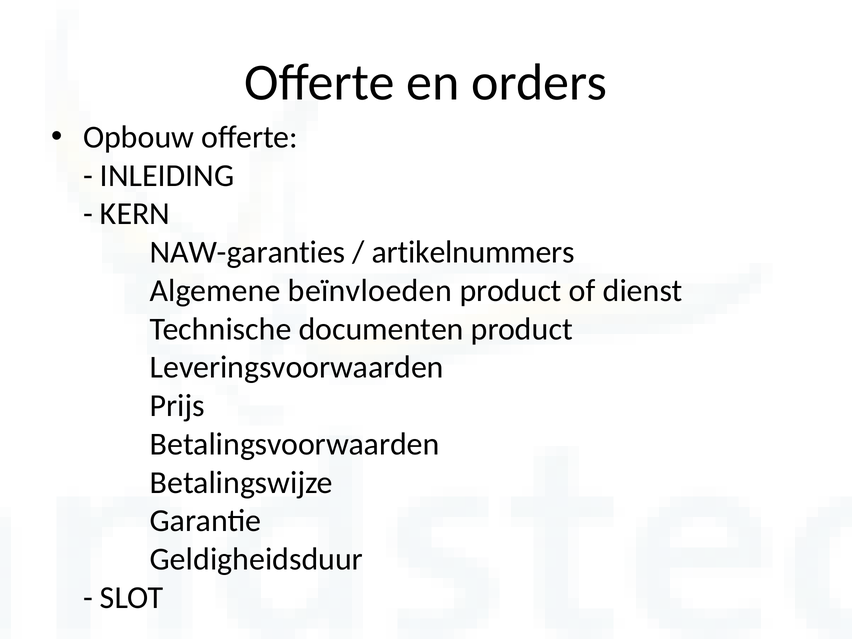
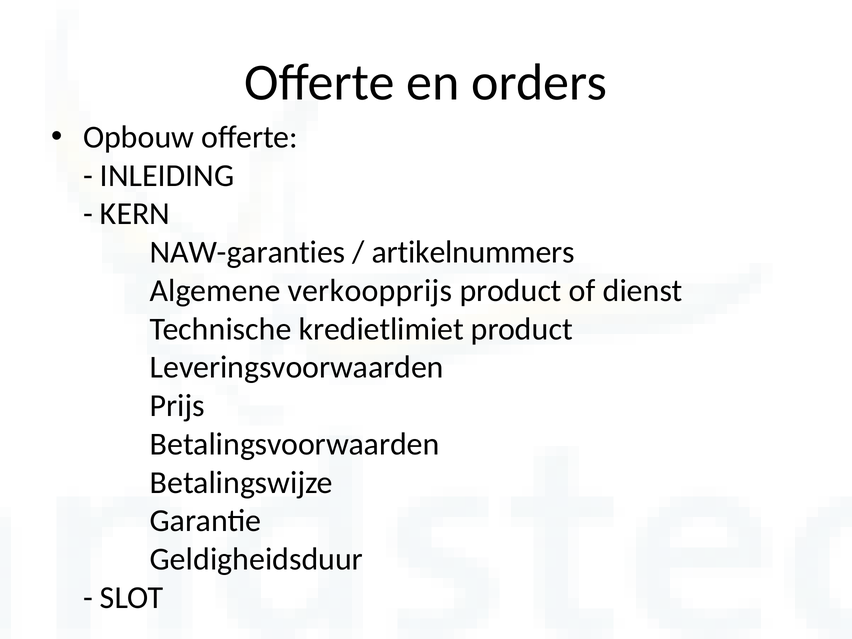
beïnvloeden: beïnvloeden -> verkoopprijs (370, 291)
documenten: documenten -> kredietlimiet (381, 329)
